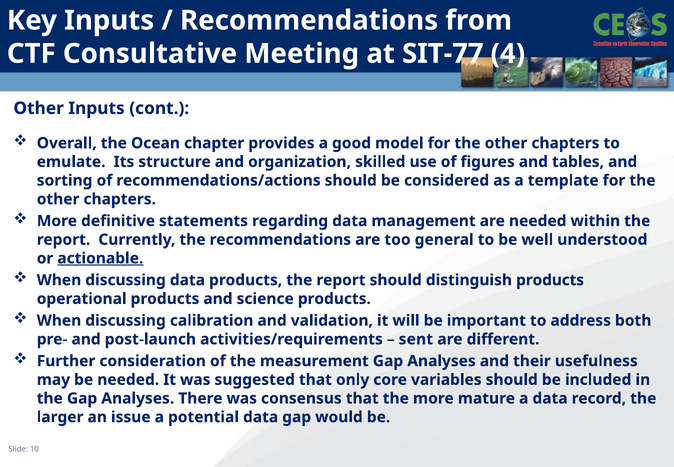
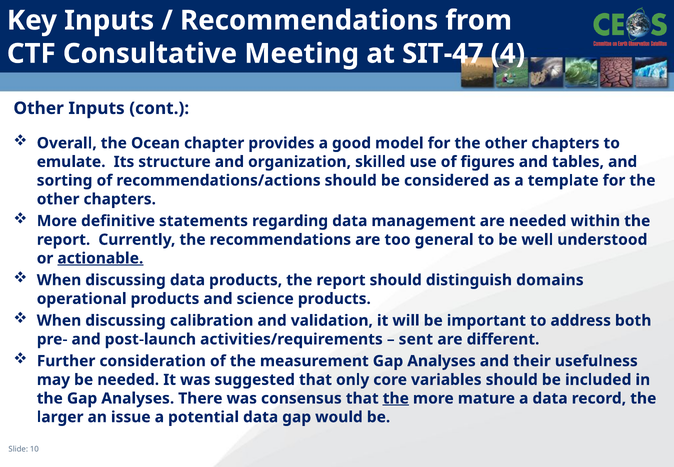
SIT-77: SIT-77 -> SIT-47 (443, 54)
distinguish products: products -> domains (550, 280)
the underline: none -> present (396, 398)
